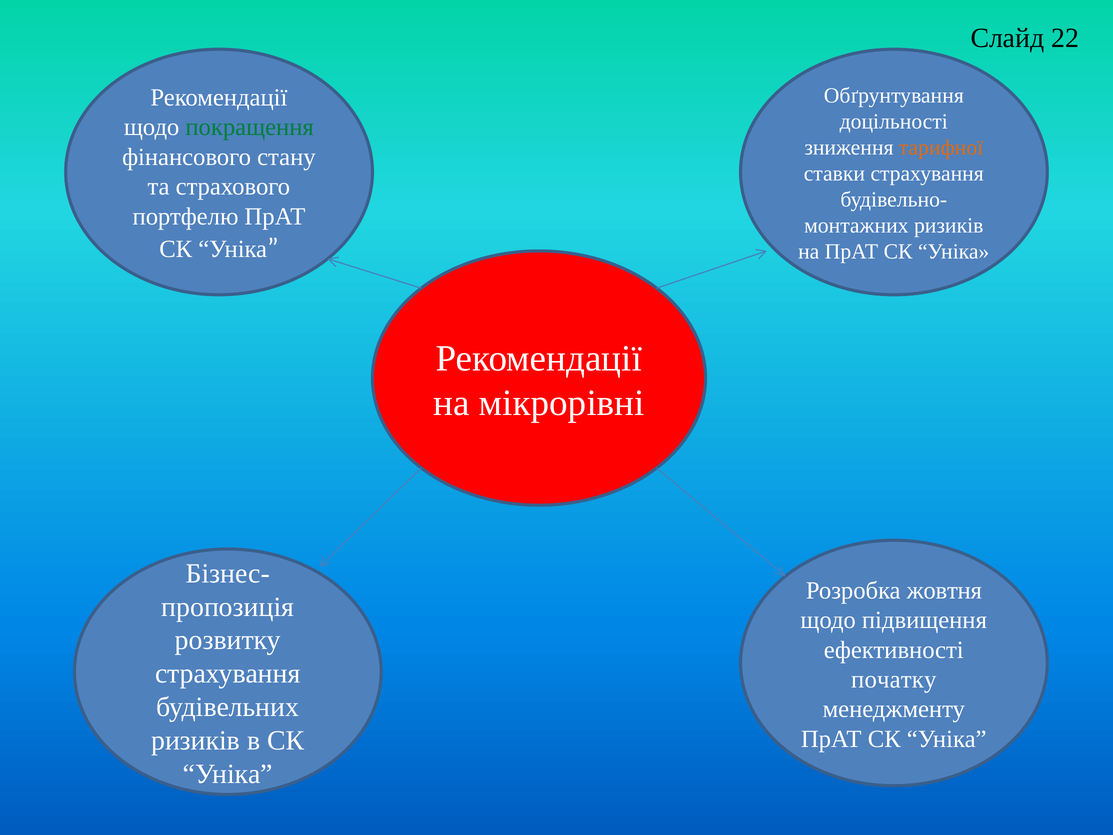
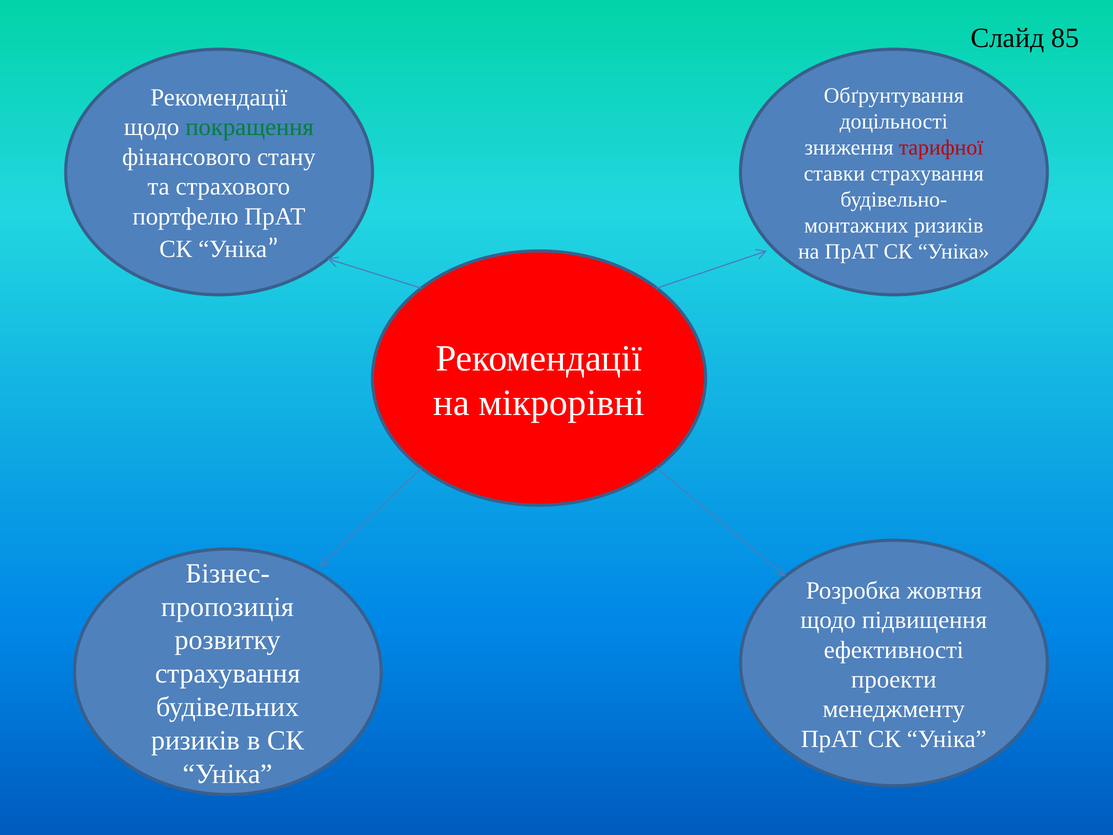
22: 22 -> 85 (1065, 38)
тарифної colour: orange -> red (941, 147)
початку: початку -> проекти (894, 679)
